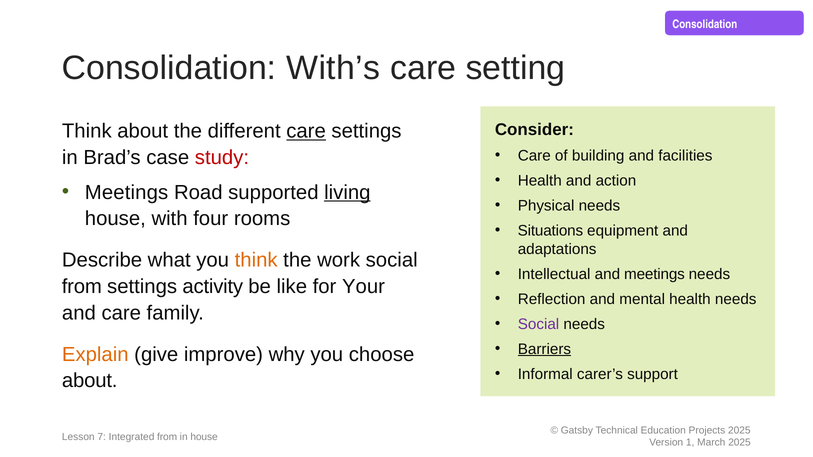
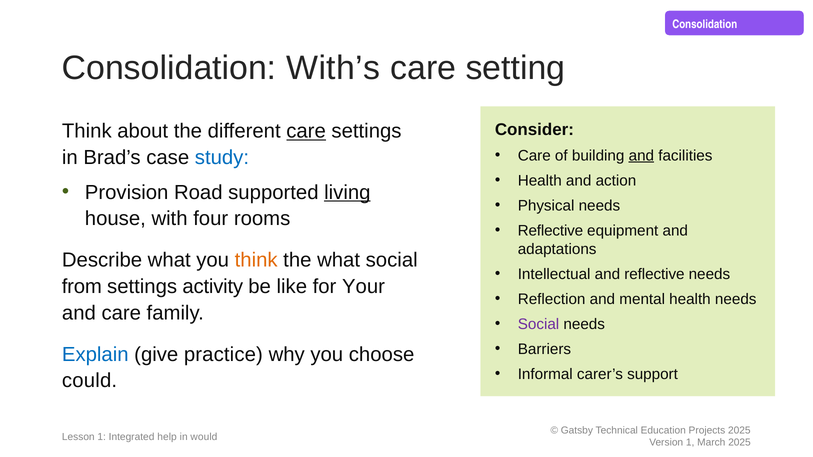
and underline: none -> present (641, 156)
study colour: red -> blue (222, 158)
Meetings: Meetings -> Provision (127, 192)
Situations: Situations -> Reflective (550, 231)
the work: work -> what (339, 260)
and meetings: meetings -> reflective (654, 274)
Barriers underline: present -> none (544, 349)
Explain colour: orange -> blue (95, 355)
improve: improve -> practice (223, 355)
about: about -> could (90, 381)
Lesson 7: 7 -> 1 (102, 437)
Integrated from: from -> help (167, 437)
in house: house -> would (204, 437)
